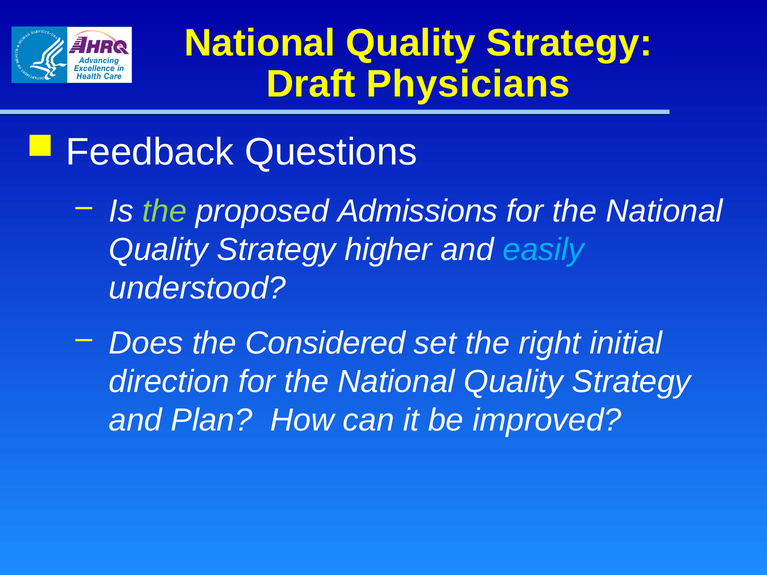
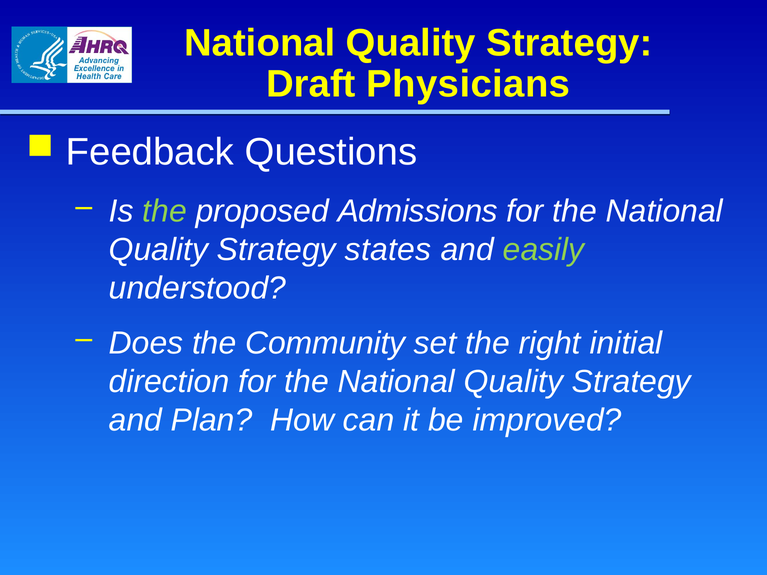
higher: higher -> states (388, 250)
easily colour: light blue -> light green (544, 250)
Considered: Considered -> Community (325, 344)
